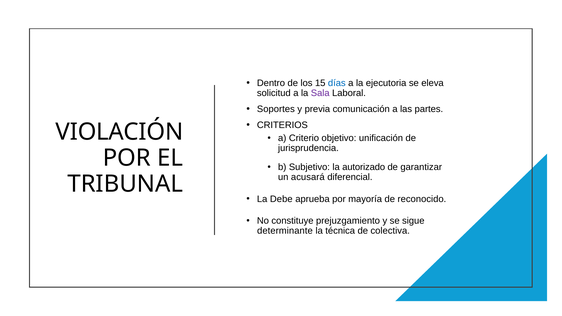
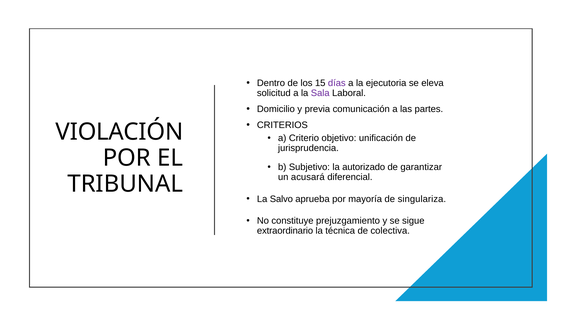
días colour: blue -> purple (337, 83)
Soportes: Soportes -> Domicilio (276, 109)
Debe: Debe -> Salvo (281, 199)
reconocido: reconocido -> singulariza (422, 199)
determinante: determinante -> extraordinario (285, 231)
